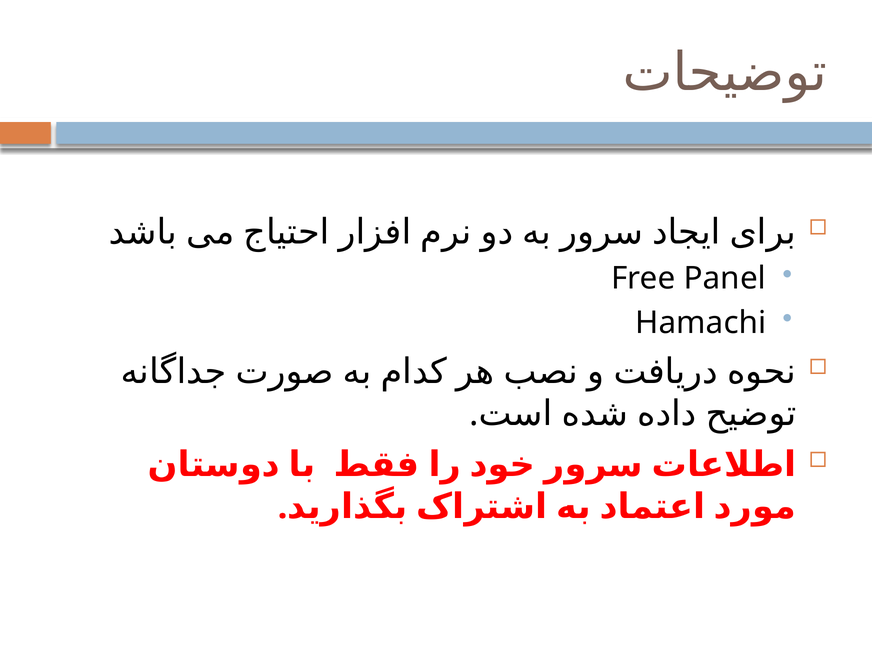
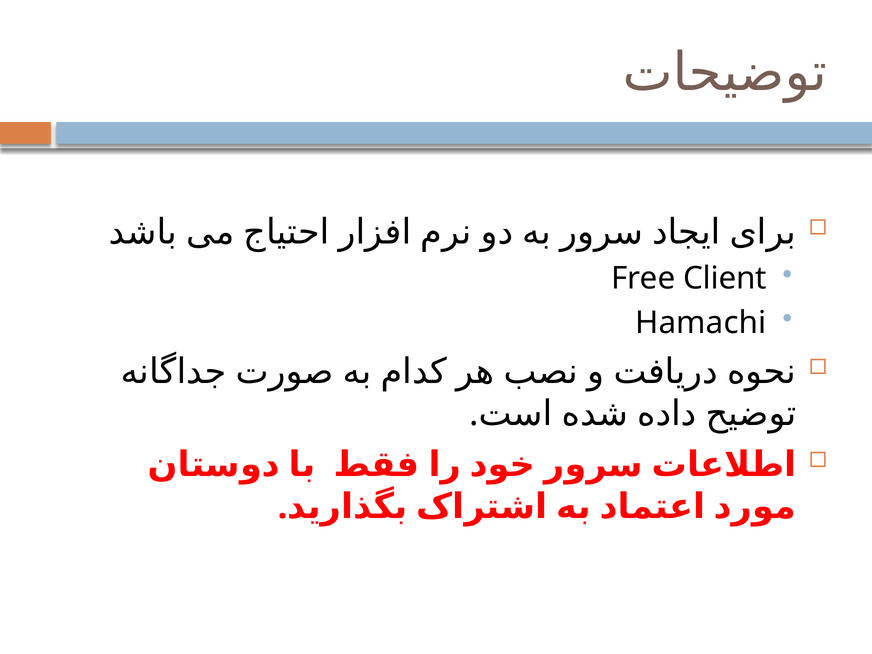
Panel: Panel -> Client (725, 279)
